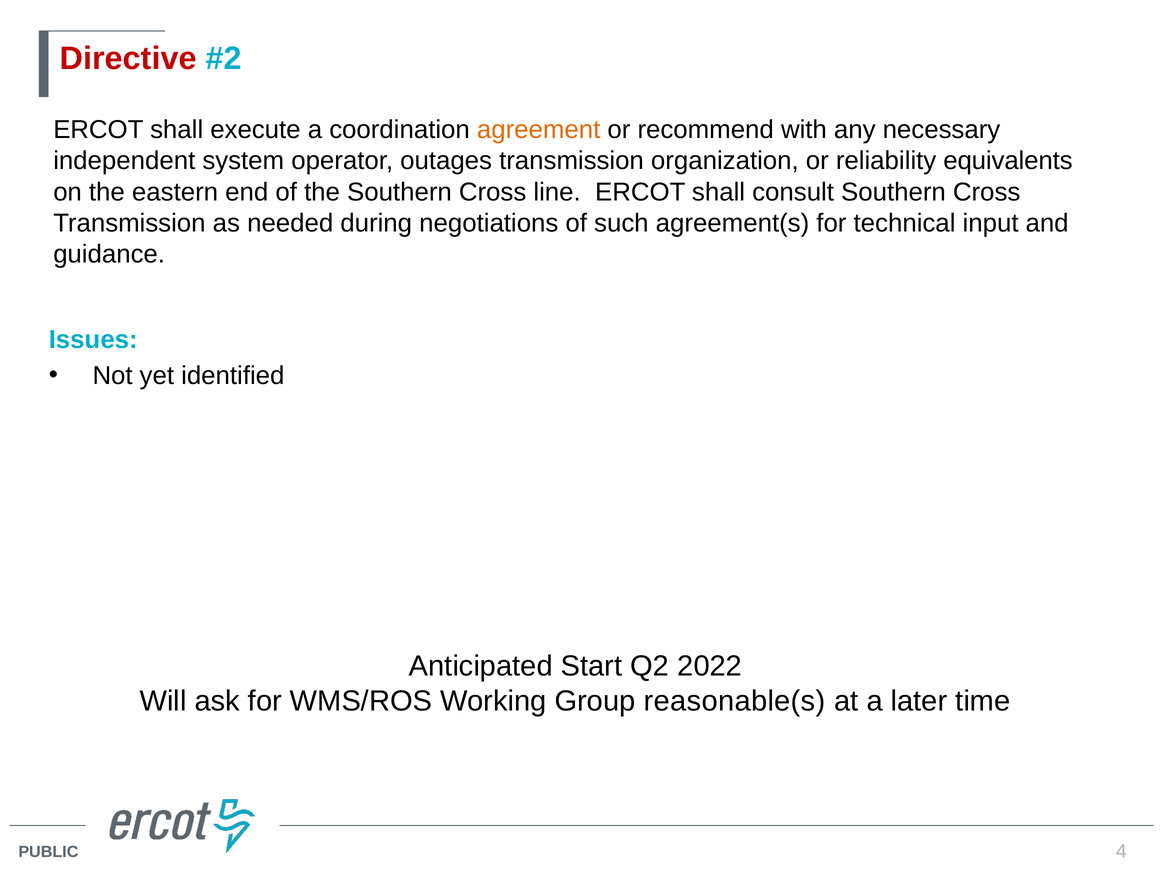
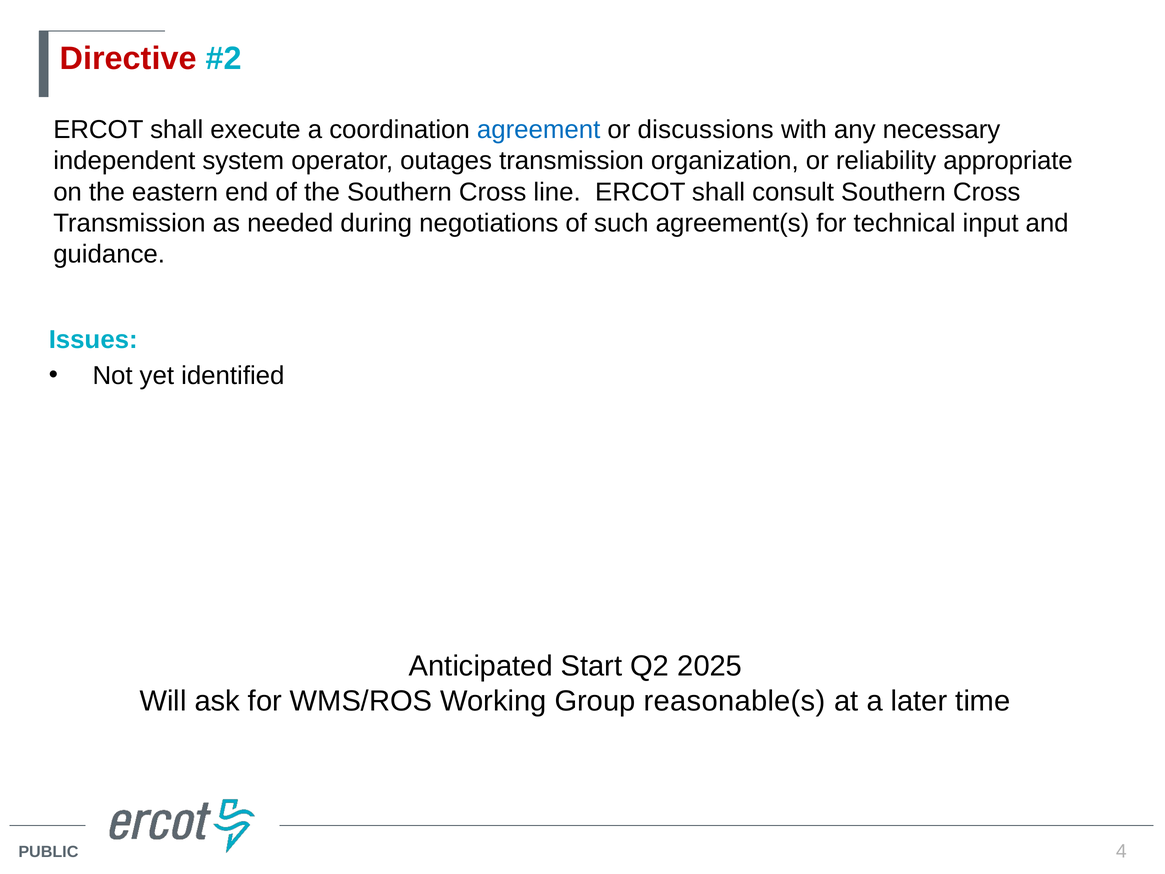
agreement colour: orange -> blue (539, 130)
recommend: recommend -> discussions (706, 130)
equivalents: equivalents -> appropriate (1008, 161)
2022: 2022 -> 2025 (710, 666)
